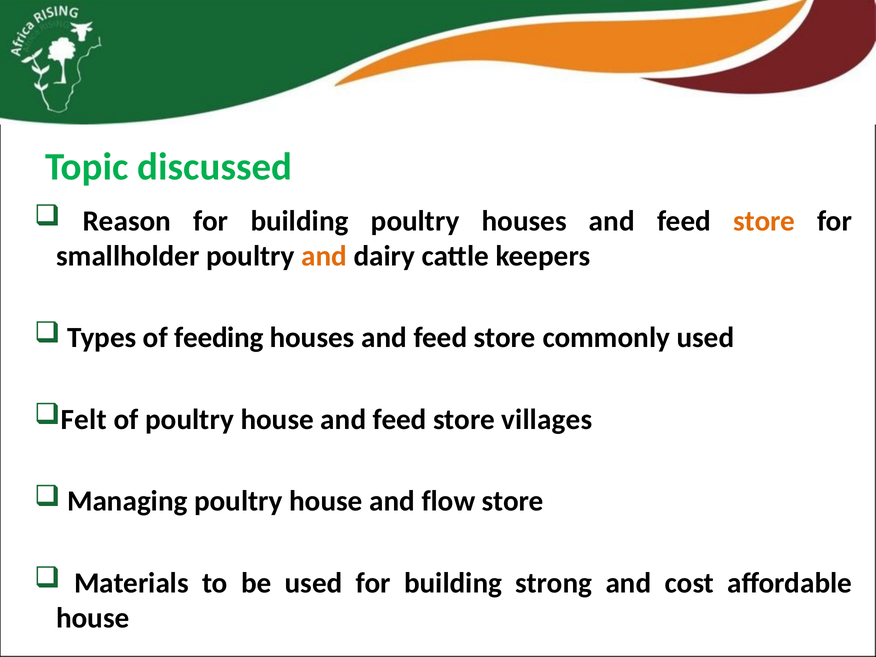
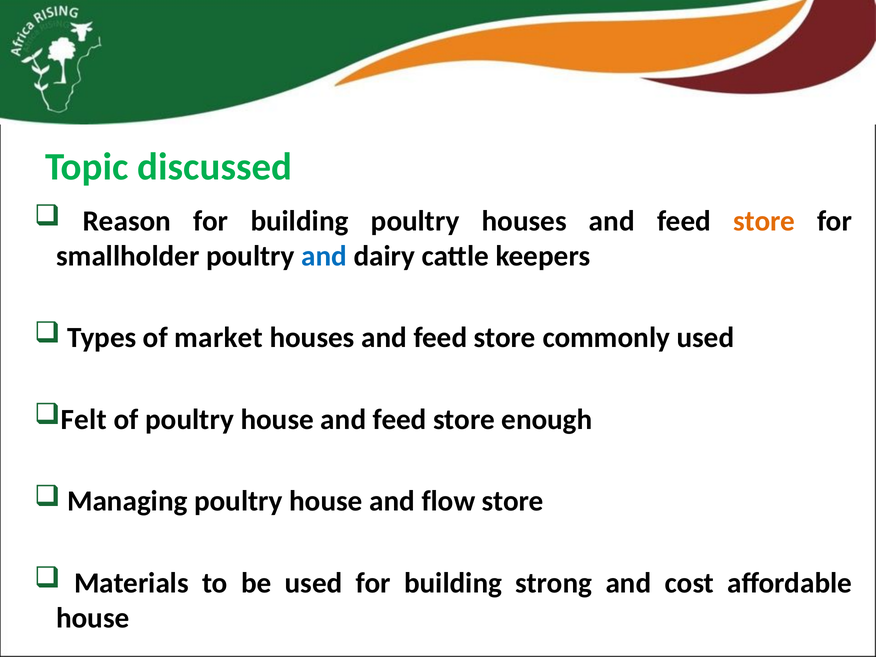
and colour: orange -> blue (324, 256)
feeding: feeding -> market (219, 338)
villages: villages -> enough (547, 420)
